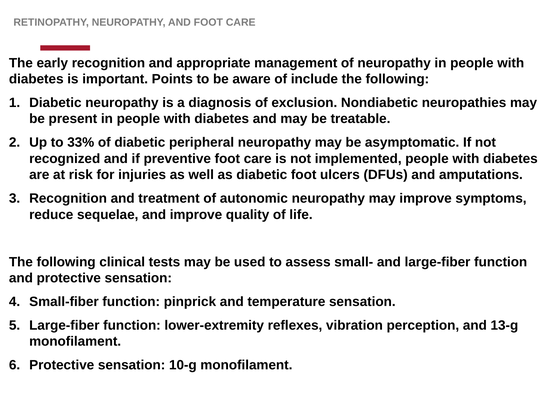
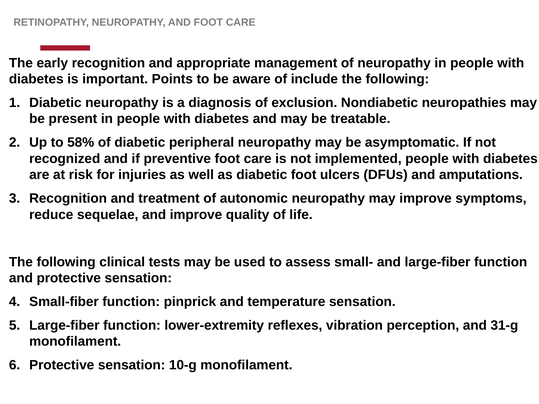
33%: 33% -> 58% (81, 143)
13-g: 13-g -> 31-g (504, 326)
